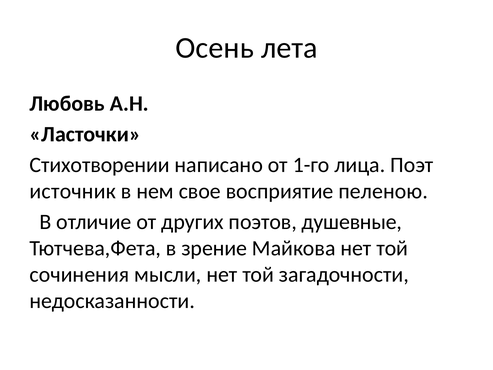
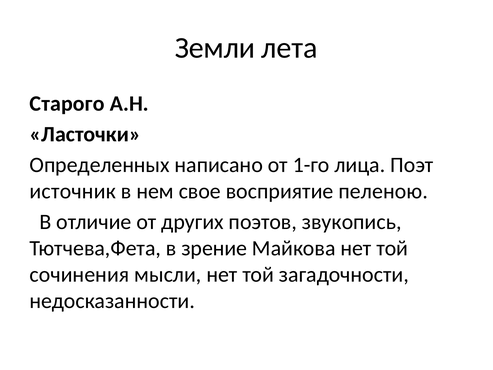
Осень: Осень -> Земли (215, 48)
Любовь: Любовь -> Старого (67, 103)
Стихотворении: Стихотворении -> Определенных (100, 165)
душевные: душевные -> звукопись (352, 222)
